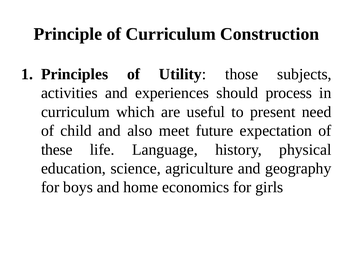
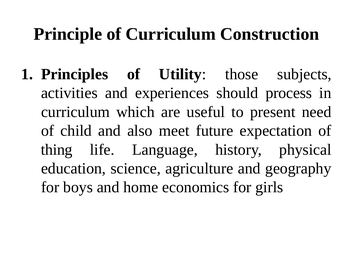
these: these -> thing (57, 149)
